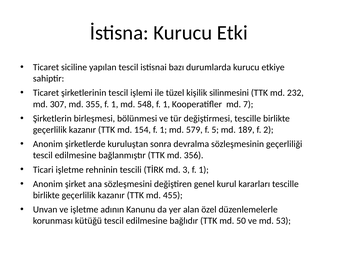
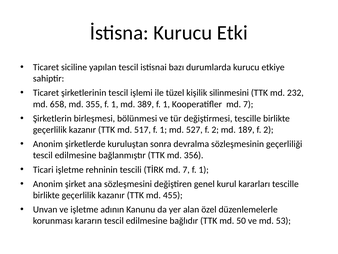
307: 307 -> 658 (58, 104)
548: 548 -> 389 (146, 104)
154: 154 -> 517 (142, 130)
579: 579 -> 527 (194, 130)
5: 5 -> 2 (215, 130)
TİRK md 3: 3 -> 7 (186, 169)
kütüğü: kütüğü -> kararın (88, 220)
